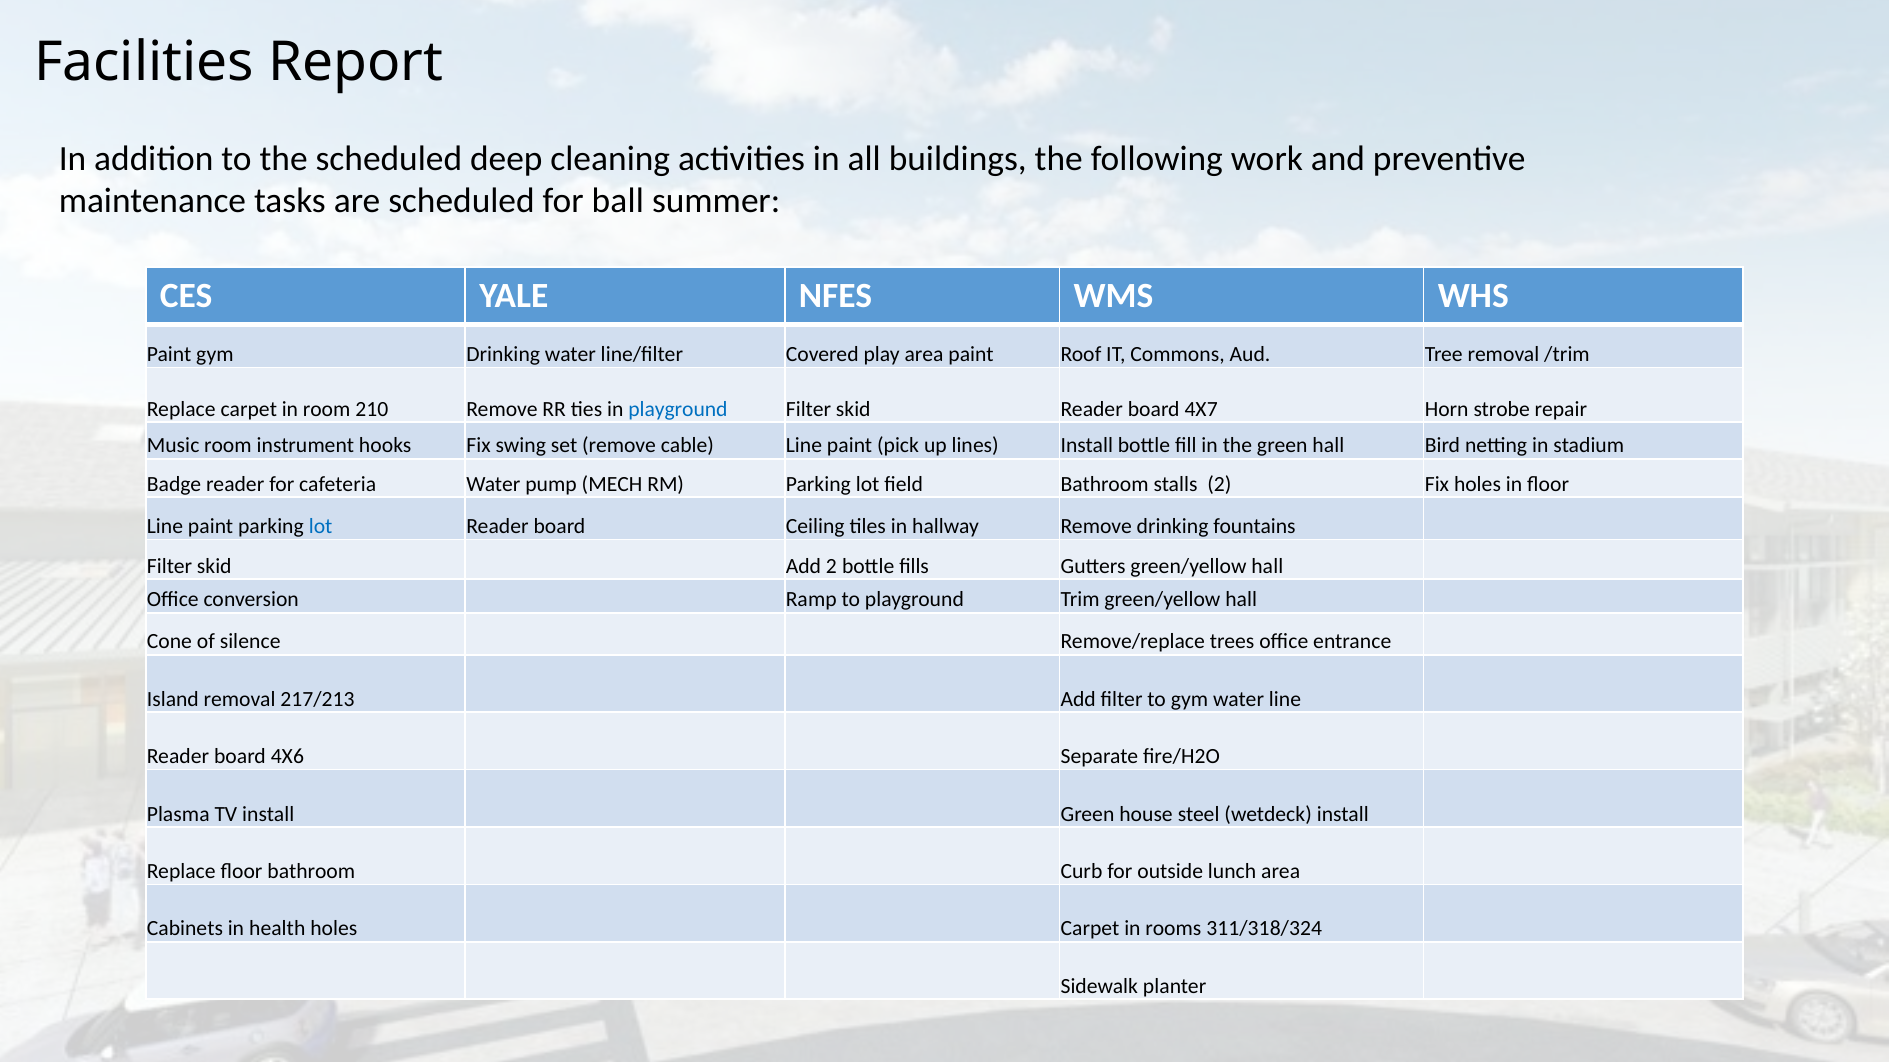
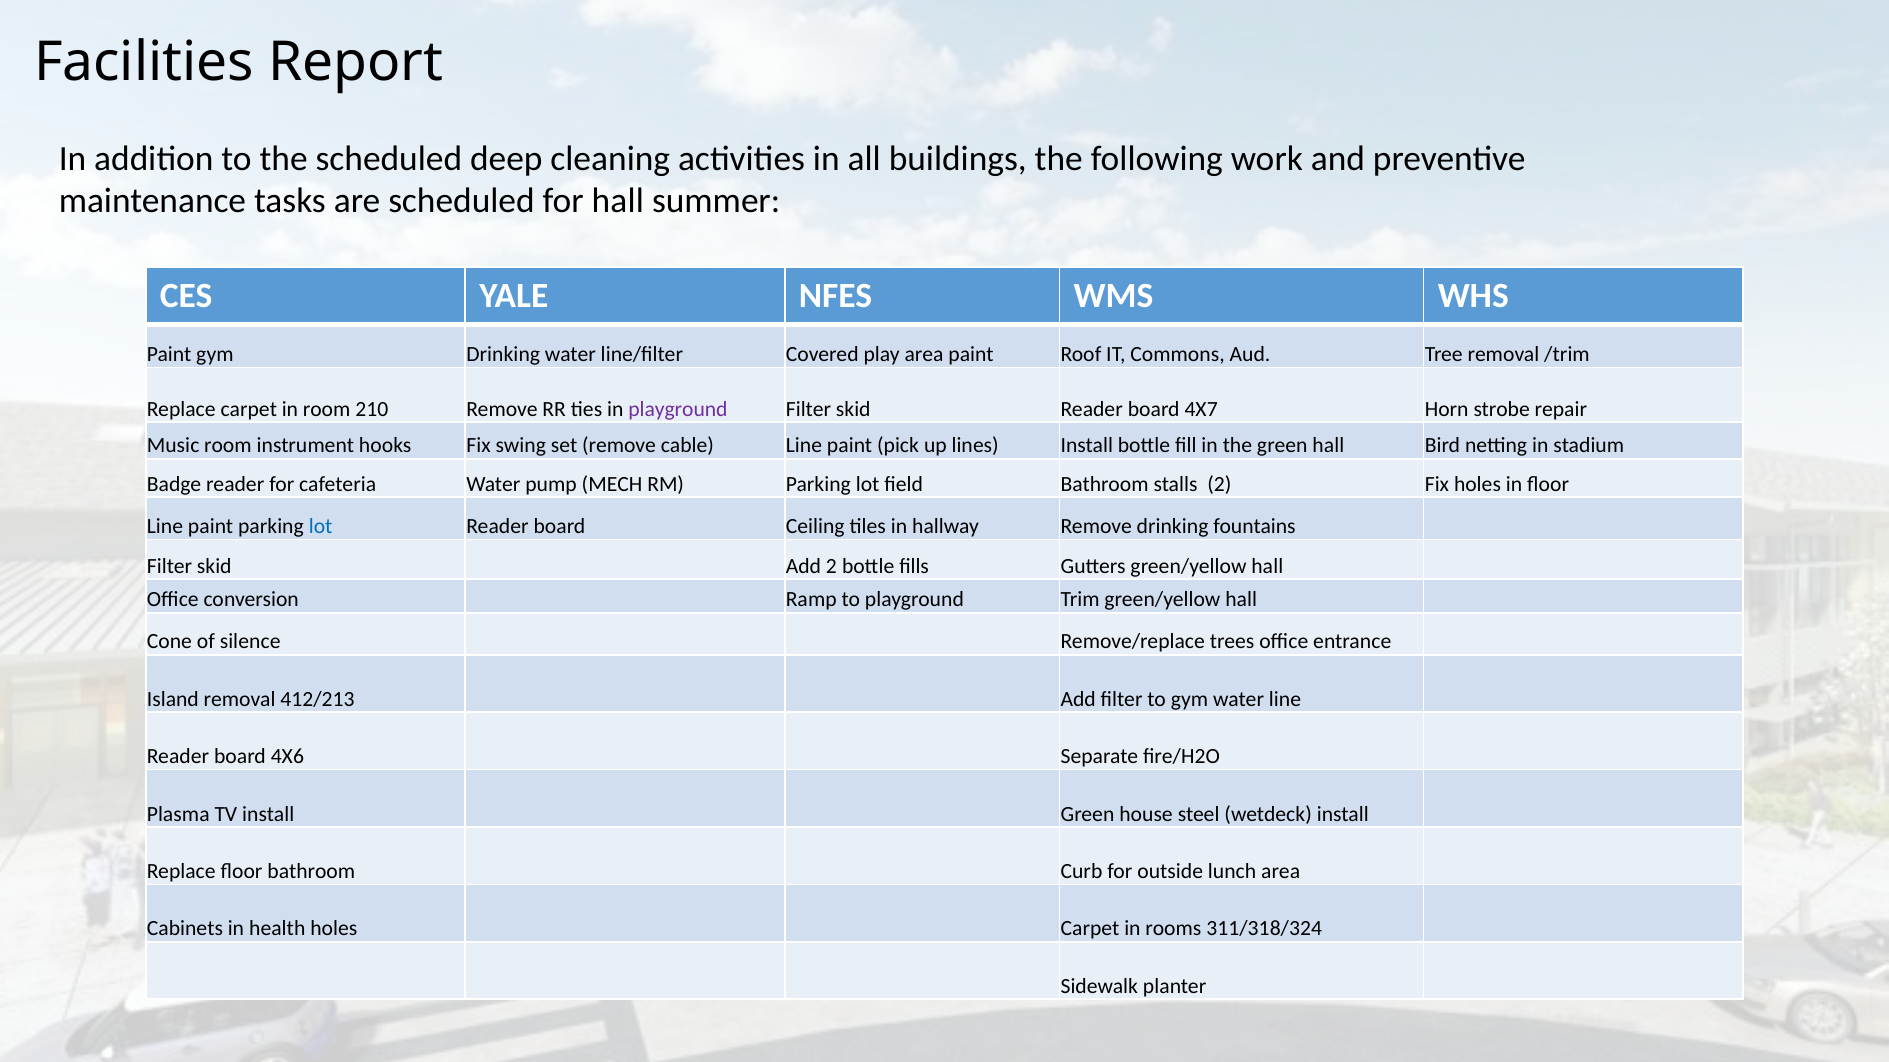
for ball: ball -> hall (618, 201)
playground colour: blue -> purple (678, 409)
217/213: 217/213 -> 412/213 (317, 699)
